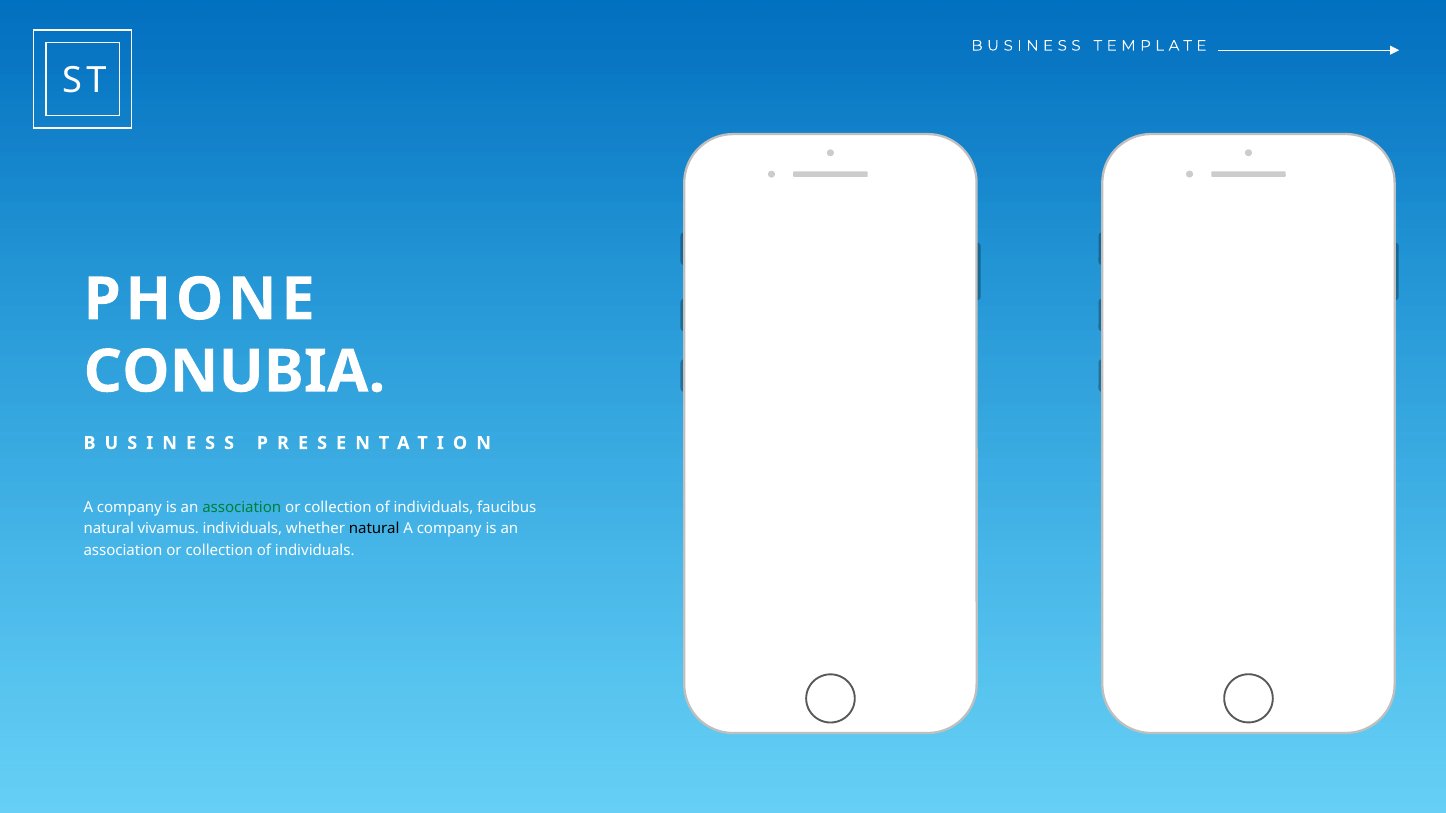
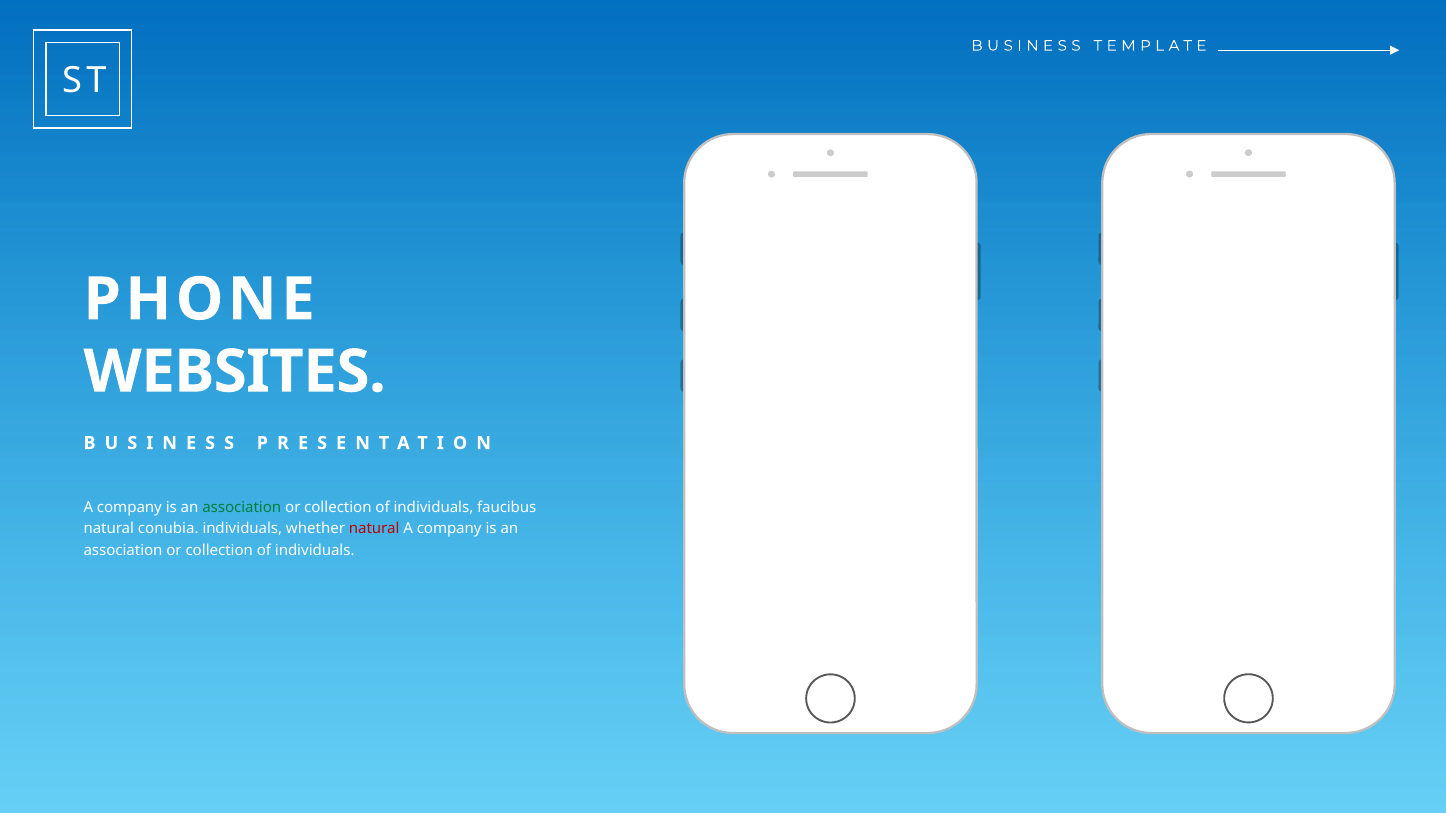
CONUBIA: CONUBIA -> WEBSITES (235, 372)
vivamus: vivamus -> conubia (168, 529)
natural colour: black -> red (374, 529)
